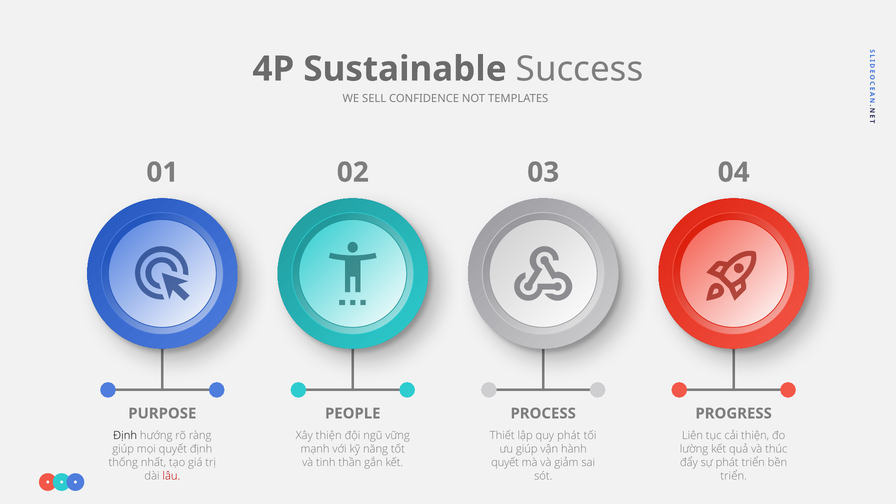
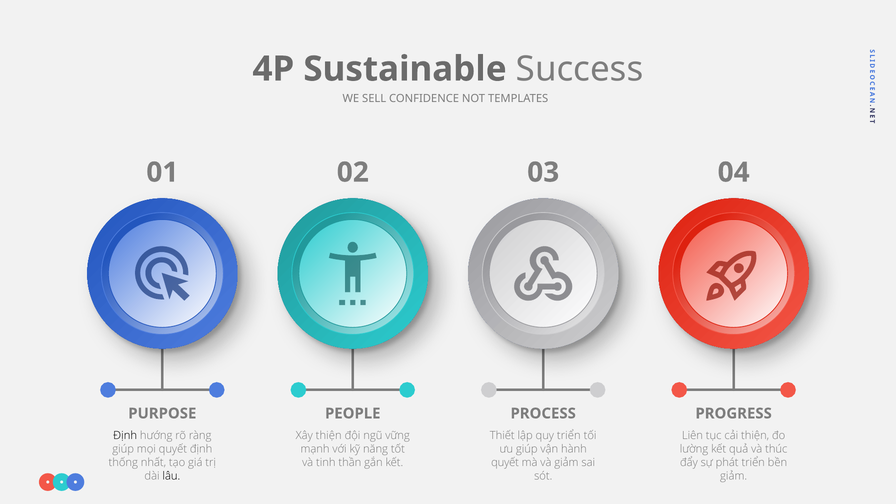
quy phát: phát -> triển (569, 436)
lâu colour: red -> black (171, 476)
triển: triển -> giảm (734, 476)
